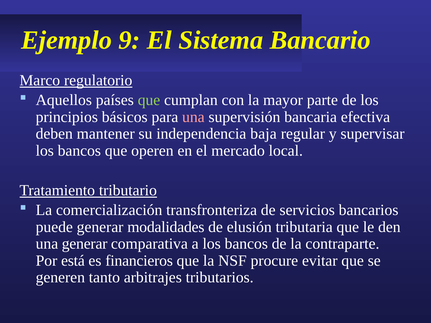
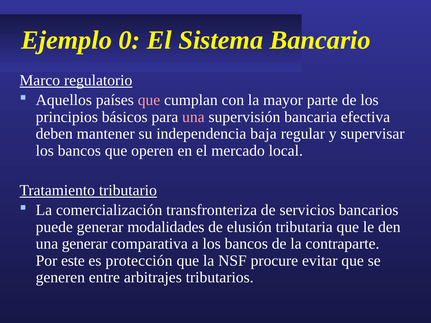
9: 9 -> 0 (129, 40)
que colour: light green -> pink (149, 100)
está: está -> este (73, 261)
financieros: financieros -> protección (139, 261)
tanto: tanto -> entre (104, 278)
